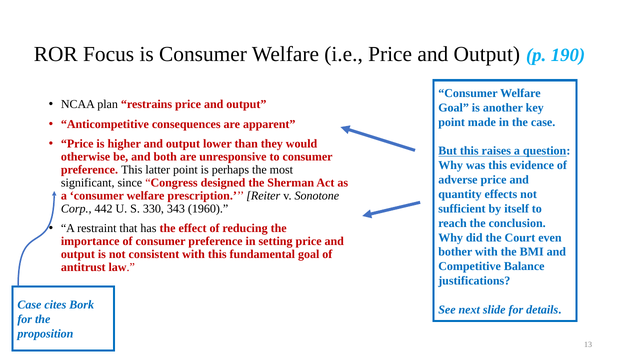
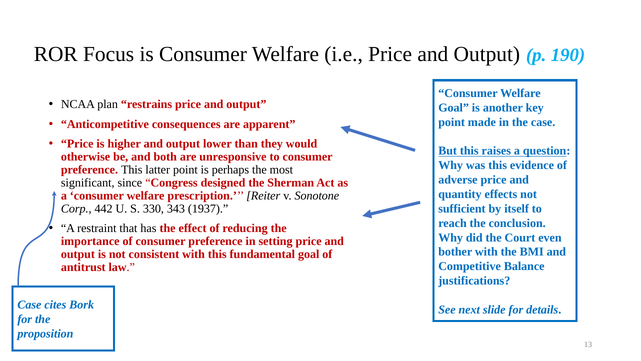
1960: 1960 -> 1937 (208, 209)
